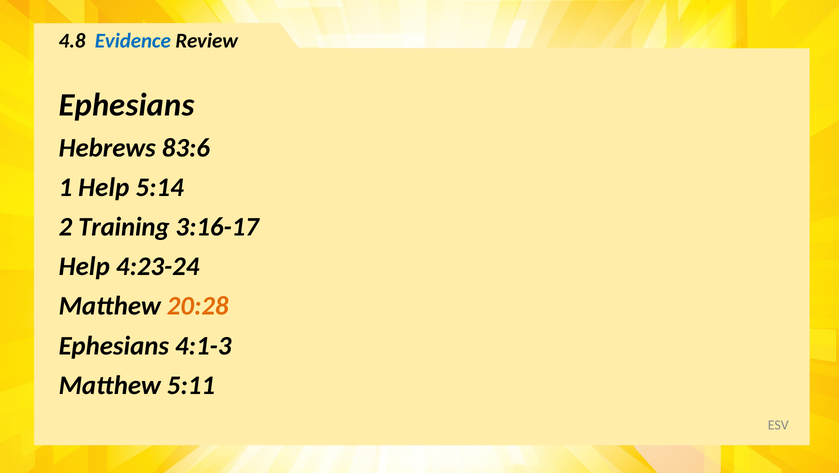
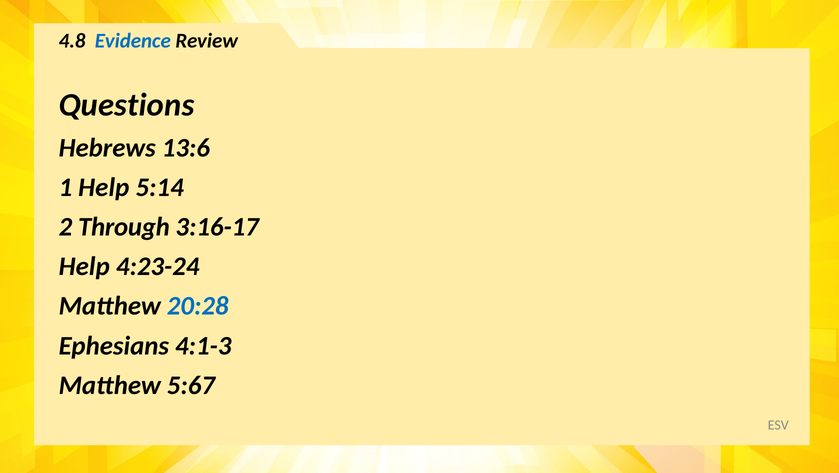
Ephesians: Ephesians -> Questions (127, 105)
83:6: 83:6 -> 13:6 (186, 148)
Training: Training -> Through (124, 227)
20:28 colour: orange -> blue (198, 306)
5:11: 5:11 -> 5:67 (191, 385)
